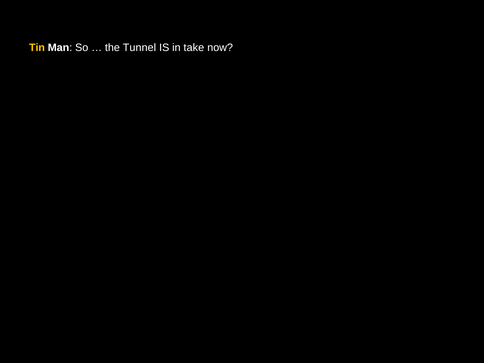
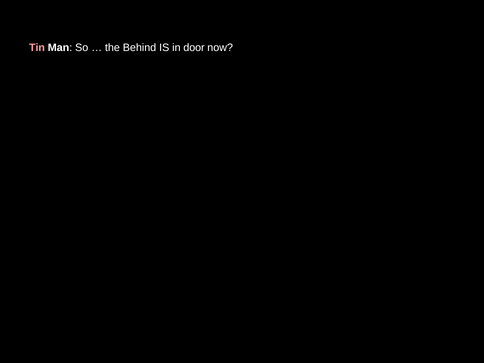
Tin colour: yellow -> pink (37, 48)
Tunnel: Tunnel -> Behind (140, 48)
take: take -> door (194, 48)
